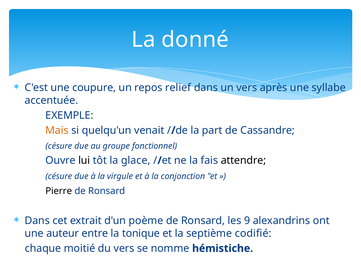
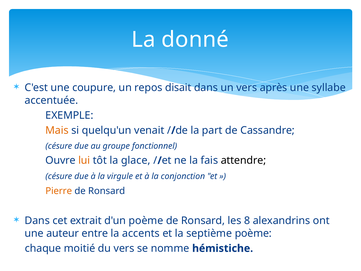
relief: relief -> disait (178, 88)
lui colour: black -> orange (84, 160)
Pierre colour: black -> orange (59, 191)
9: 9 -> 8 (247, 221)
tonique: tonique -> accents (141, 233)
septième codifié: codifié -> poème (253, 233)
